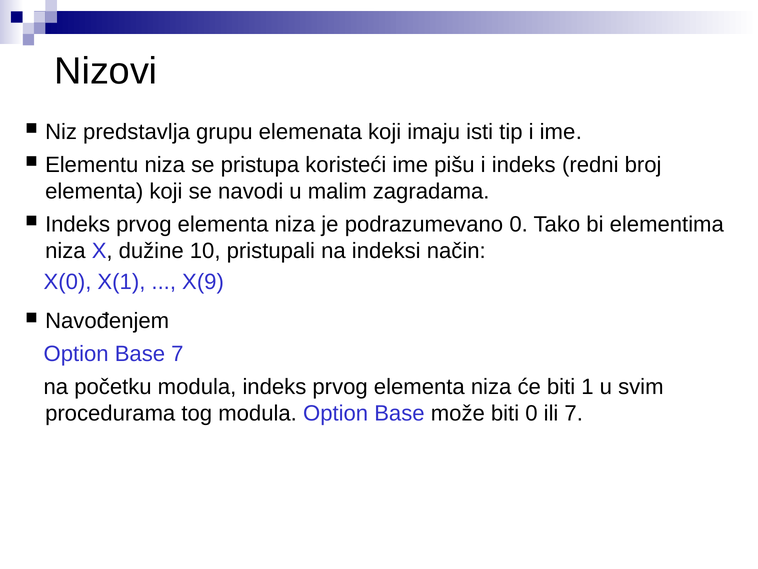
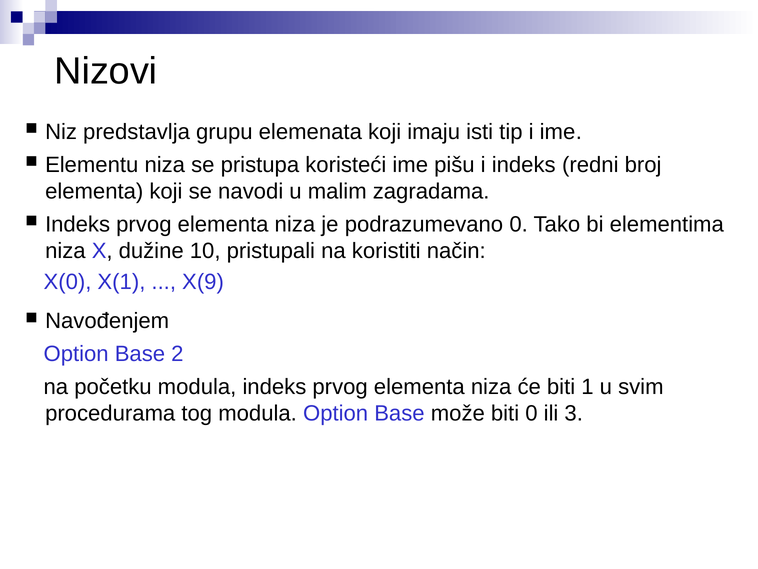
indeksi: indeksi -> koristiti (386, 251)
Base 7: 7 -> 2 (177, 354)
ili 7: 7 -> 3 (574, 413)
